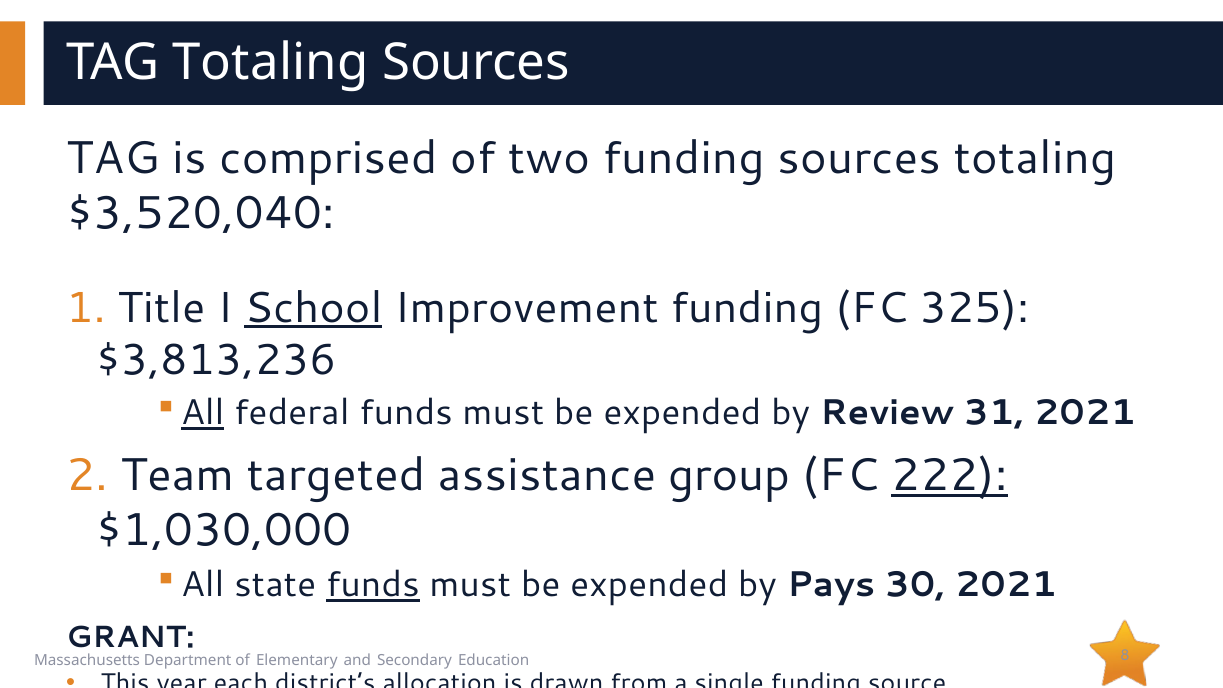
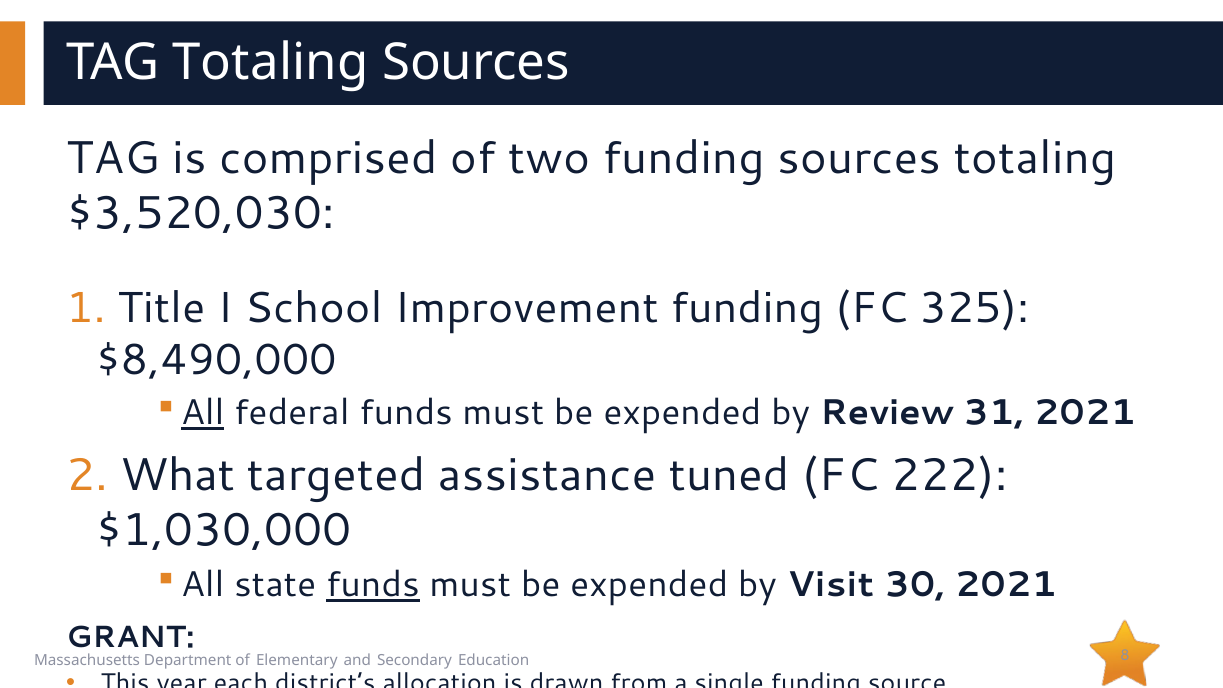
$3,520,040: $3,520,040 -> $3,520,030 (200, 214)
School underline: present -> none (313, 308)
$3,813,236: $3,813,236 -> $8,490,000 (216, 360)
Team: Team -> What (177, 475)
group: group -> tuned (729, 475)
222 underline: present -> none (949, 475)
Pays: Pays -> Visit (831, 585)
